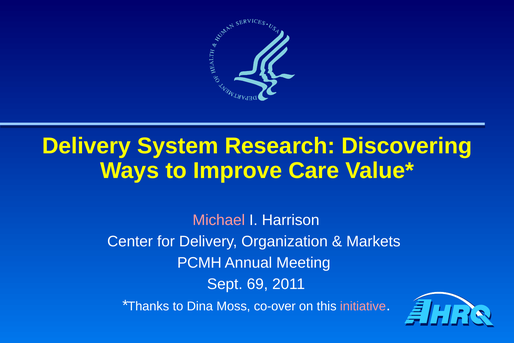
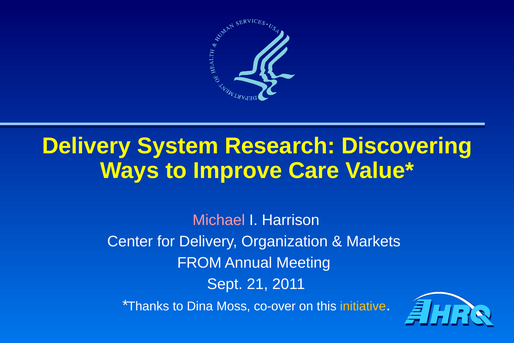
PCMH: PCMH -> FROM (199, 263)
69: 69 -> 21 (257, 284)
initiative colour: pink -> yellow (363, 306)
